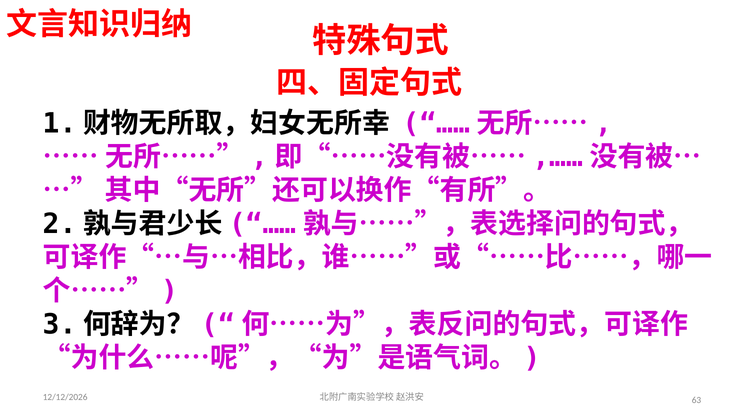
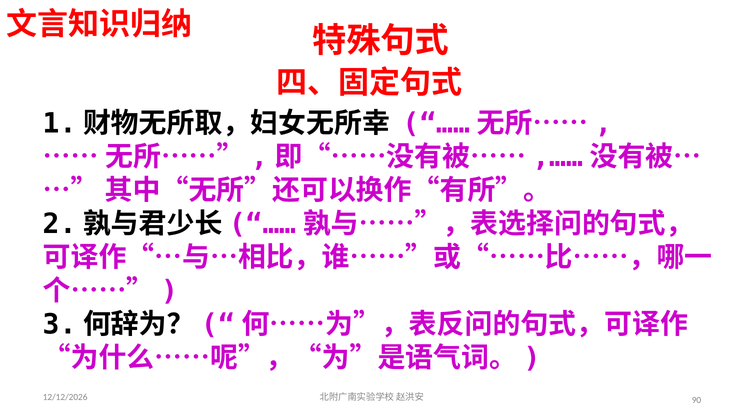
63: 63 -> 90 (696, 400)
